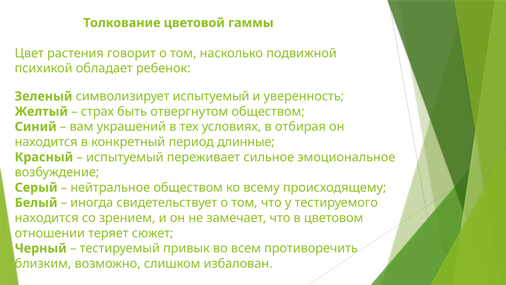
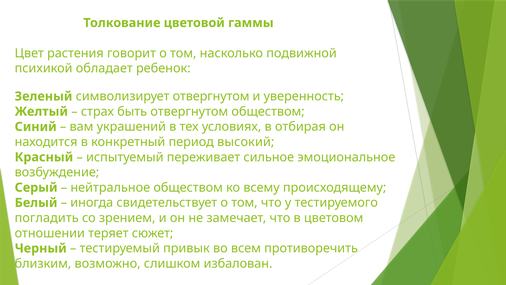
символизирует испытуемый: испытуемый -> отвергнутом (211, 96)
длинные: длинные -> высокий (246, 142)
находится: находится -> погладить (47, 218)
